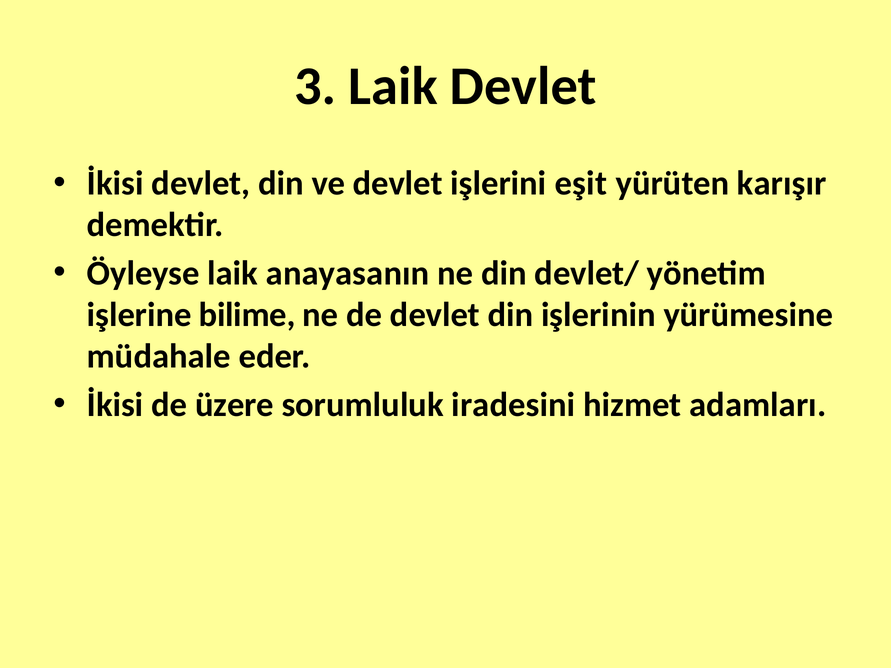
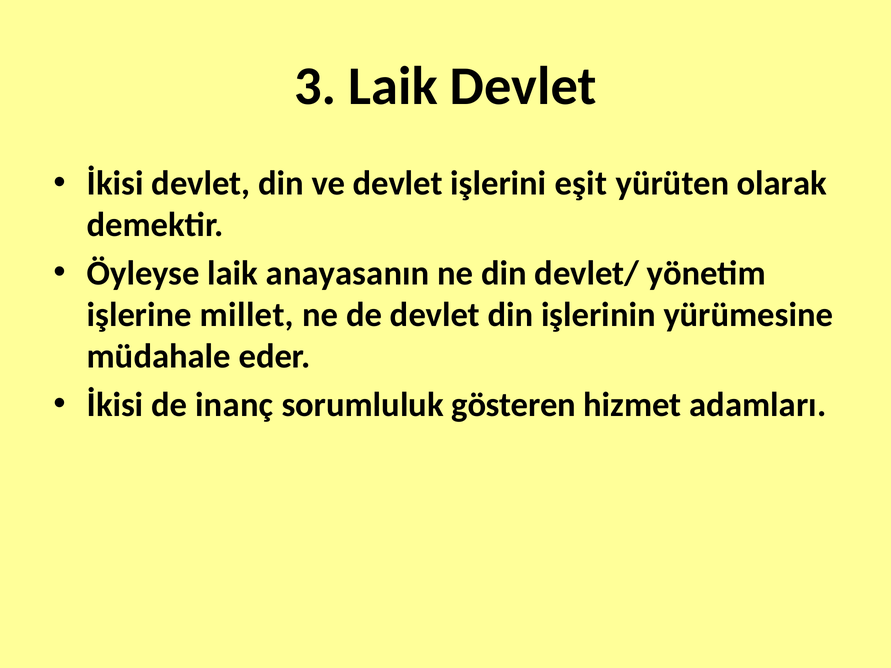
karışır: karışır -> olarak (782, 184)
bilime: bilime -> millet (247, 315)
üzere: üzere -> inanç (234, 405)
iradesini: iradesini -> gösteren (514, 405)
